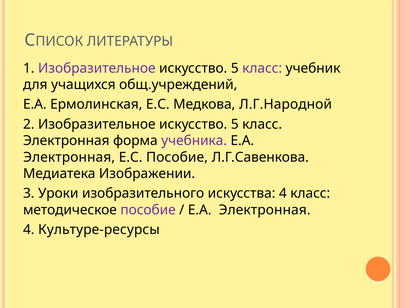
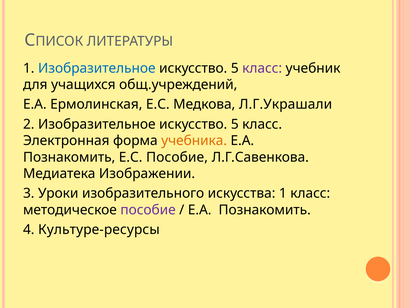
Изобразительное colour: purple -> blue (97, 68)
Л.Г.Народной: Л.Г.Народной -> Л.Г.Украшали (286, 104)
учебника colour: purple -> orange (194, 141)
Электронная: Электронная -> Познакомить (69, 157)
искусства 4: 4 -> 1 (283, 193)
Электронная: Электронная -> Познакомить (265, 210)
